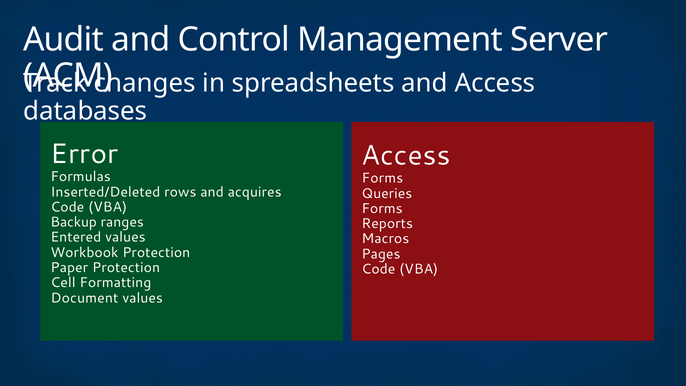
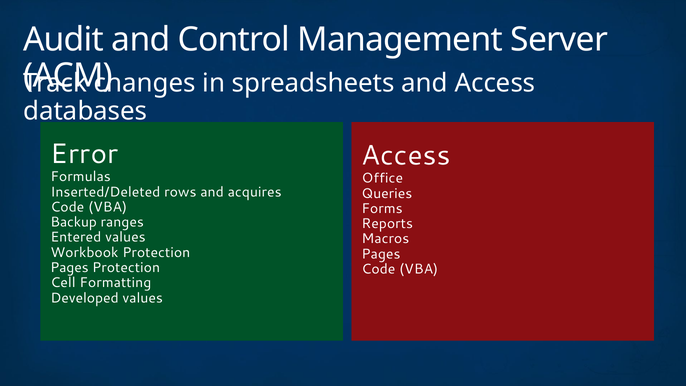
Forms: Forms -> Office (382, 178)
Paper: Paper -> Pages (69, 268)
Document: Document -> Developed (85, 298)
